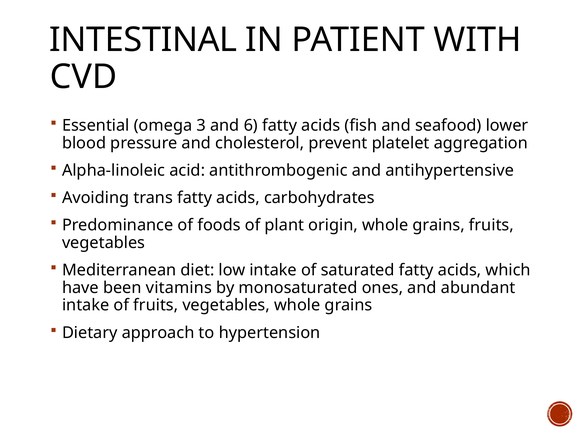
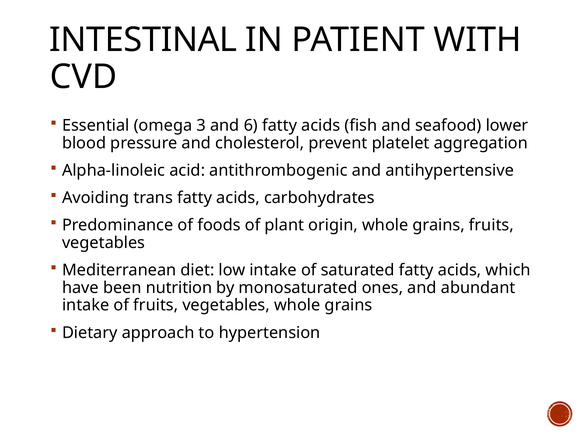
vitamins: vitamins -> nutrition (179, 288)
